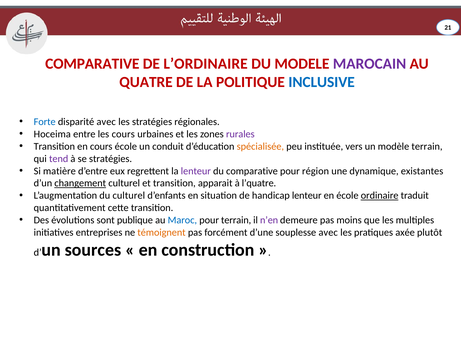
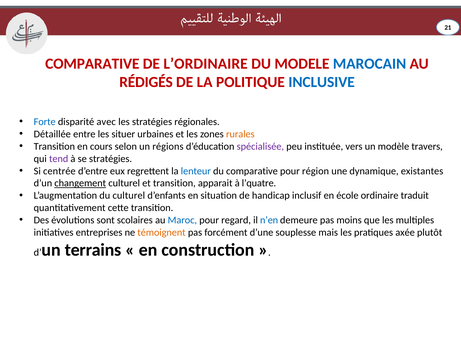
MAROCAIN colour: purple -> blue (370, 64)
QUATRE: QUATRE -> RÉDIGÉS (146, 82)
Hoceima: Hoceima -> Détaillée (52, 134)
les cours: cours -> situer (123, 134)
rurales colour: purple -> orange (240, 134)
cours école: école -> selon (126, 146)
conduit: conduit -> régions (168, 146)
spécialisée colour: orange -> purple (260, 146)
modèle terrain: terrain -> travers (427, 146)
matière: matière -> centrée (59, 171)
lenteur colour: purple -> blue (196, 171)
handicap lenteur: lenteur -> inclusif (307, 195)
ordinaire underline: present -> none (380, 195)
publique: publique -> scolaires (135, 220)
pour terrain: terrain -> regard (236, 220)
n’en colour: purple -> blue (269, 220)
souplesse avec: avec -> mais (328, 232)
sources: sources -> terrains (93, 250)
